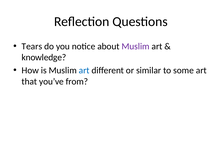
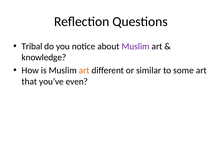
Tears: Tears -> Tribal (32, 46)
art colour: blue -> orange (84, 70)
from: from -> even (77, 81)
